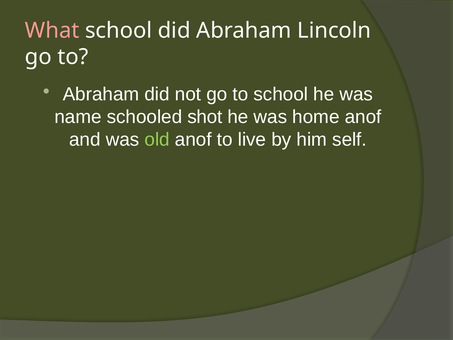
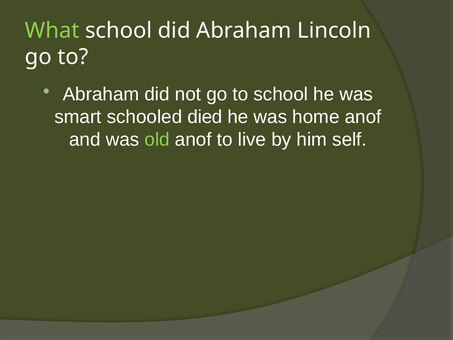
What colour: pink -> light green (52, 31)
name: name -> smart (78, 117)
shot: shot -> died (205, 117)
